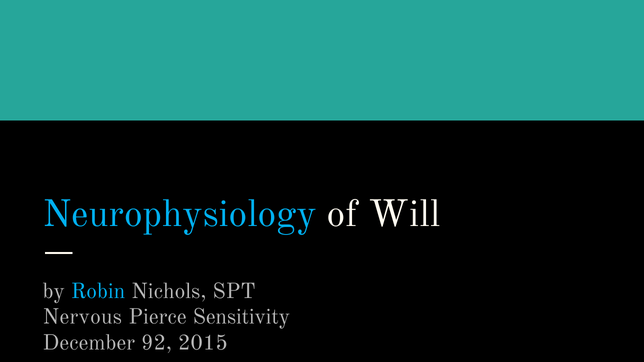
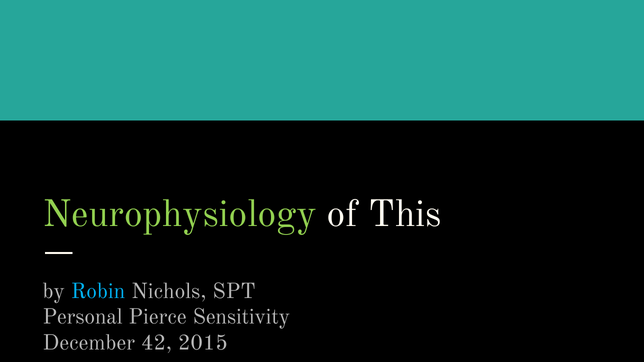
Neurophysiology colour: light blue -> light green (180, 214)
Will: Will -> This (405, 214)
Nervous: Nervous -> Personal (83, 317)
92: 92 -> 42 (157, 343)
